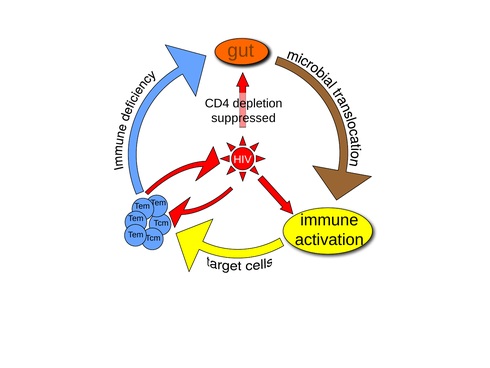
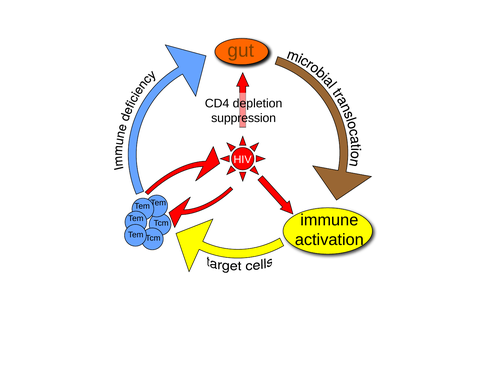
suppressed: suppressed -> suppression (244, 118)
